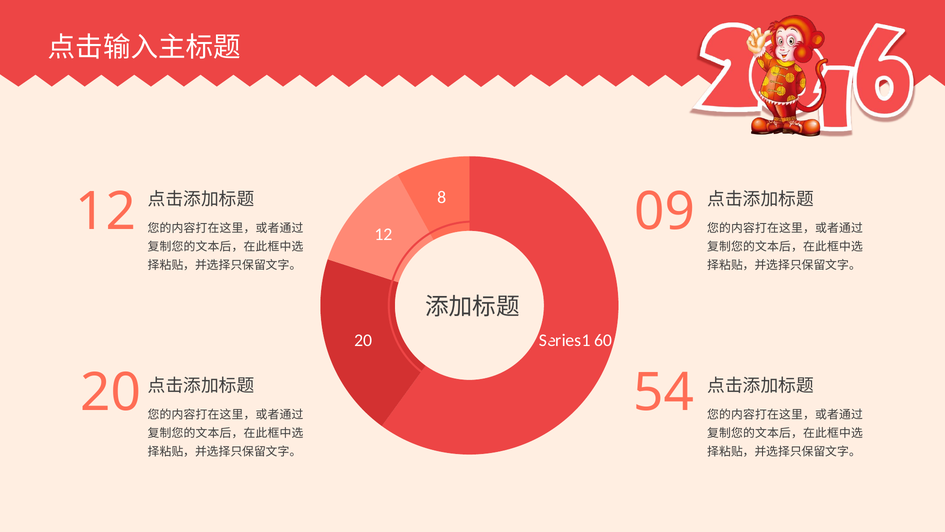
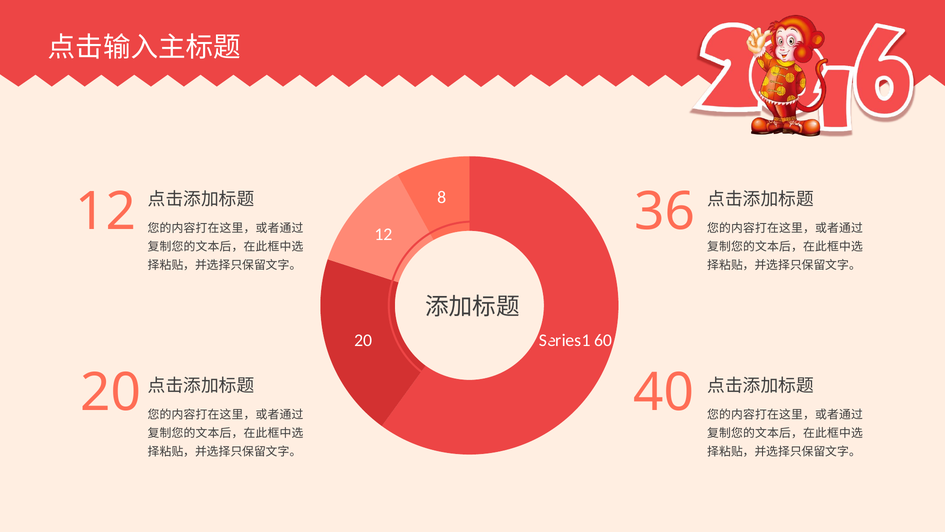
09: 09 -> 36 (665, 211)
54: 54 -> 40 (664, 392)
